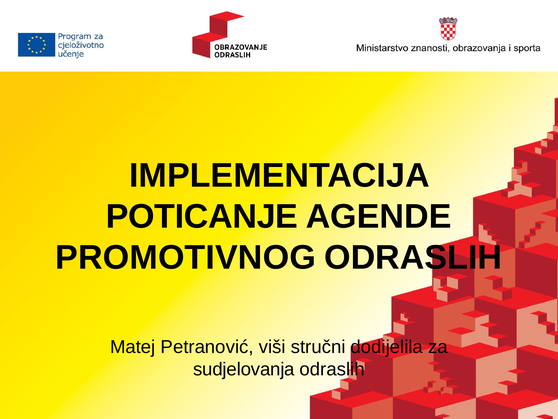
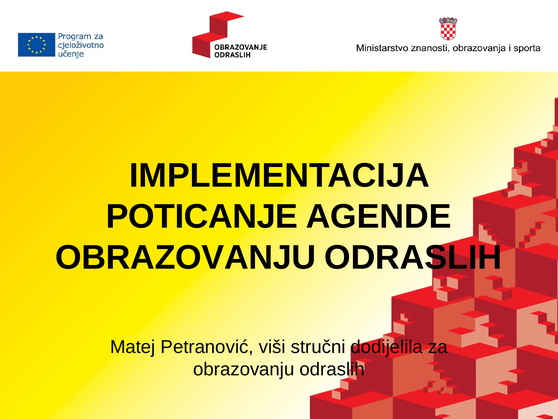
PROMOTIVNOG: PROMOTIVNOG -> OBRAZOVANJU (186, 257)
sudjelovanja: sudjelovanja -> obrazovanju (244, 369)
